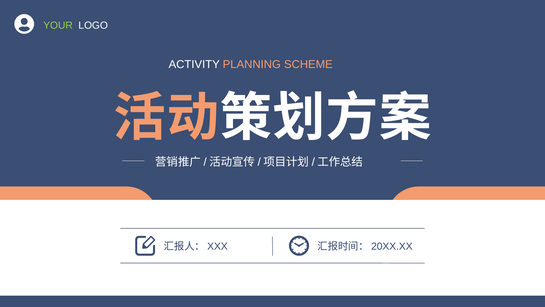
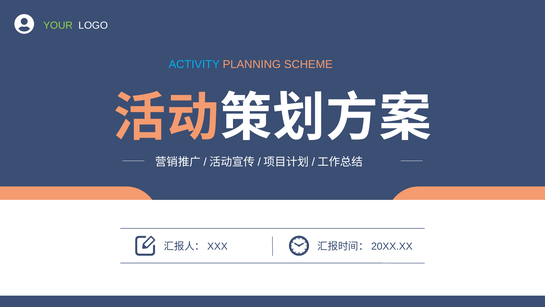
ACTIVITY colour: white -> light blue (194, 64)
